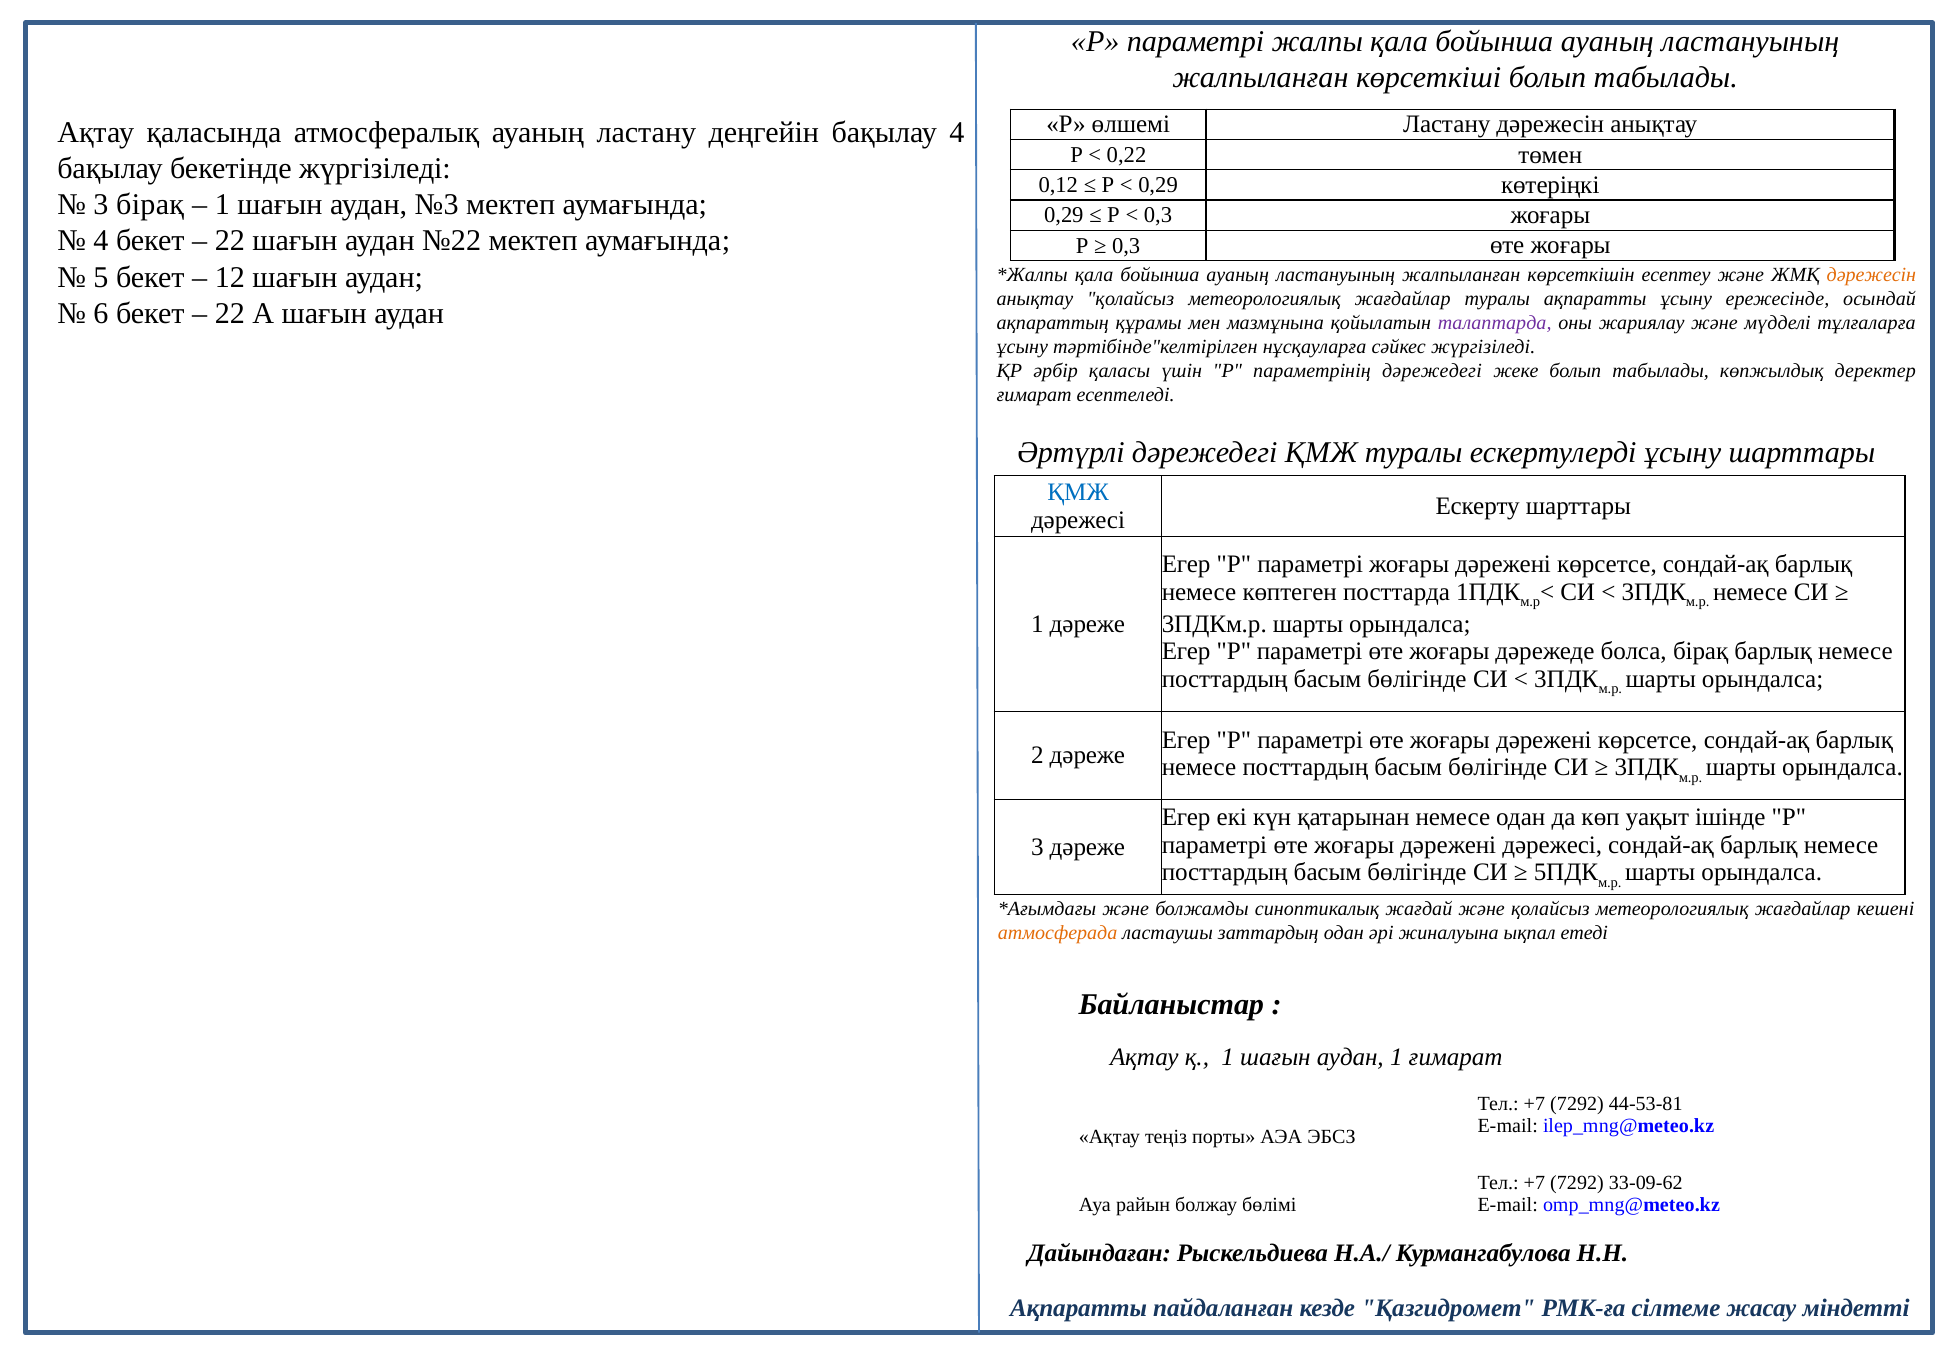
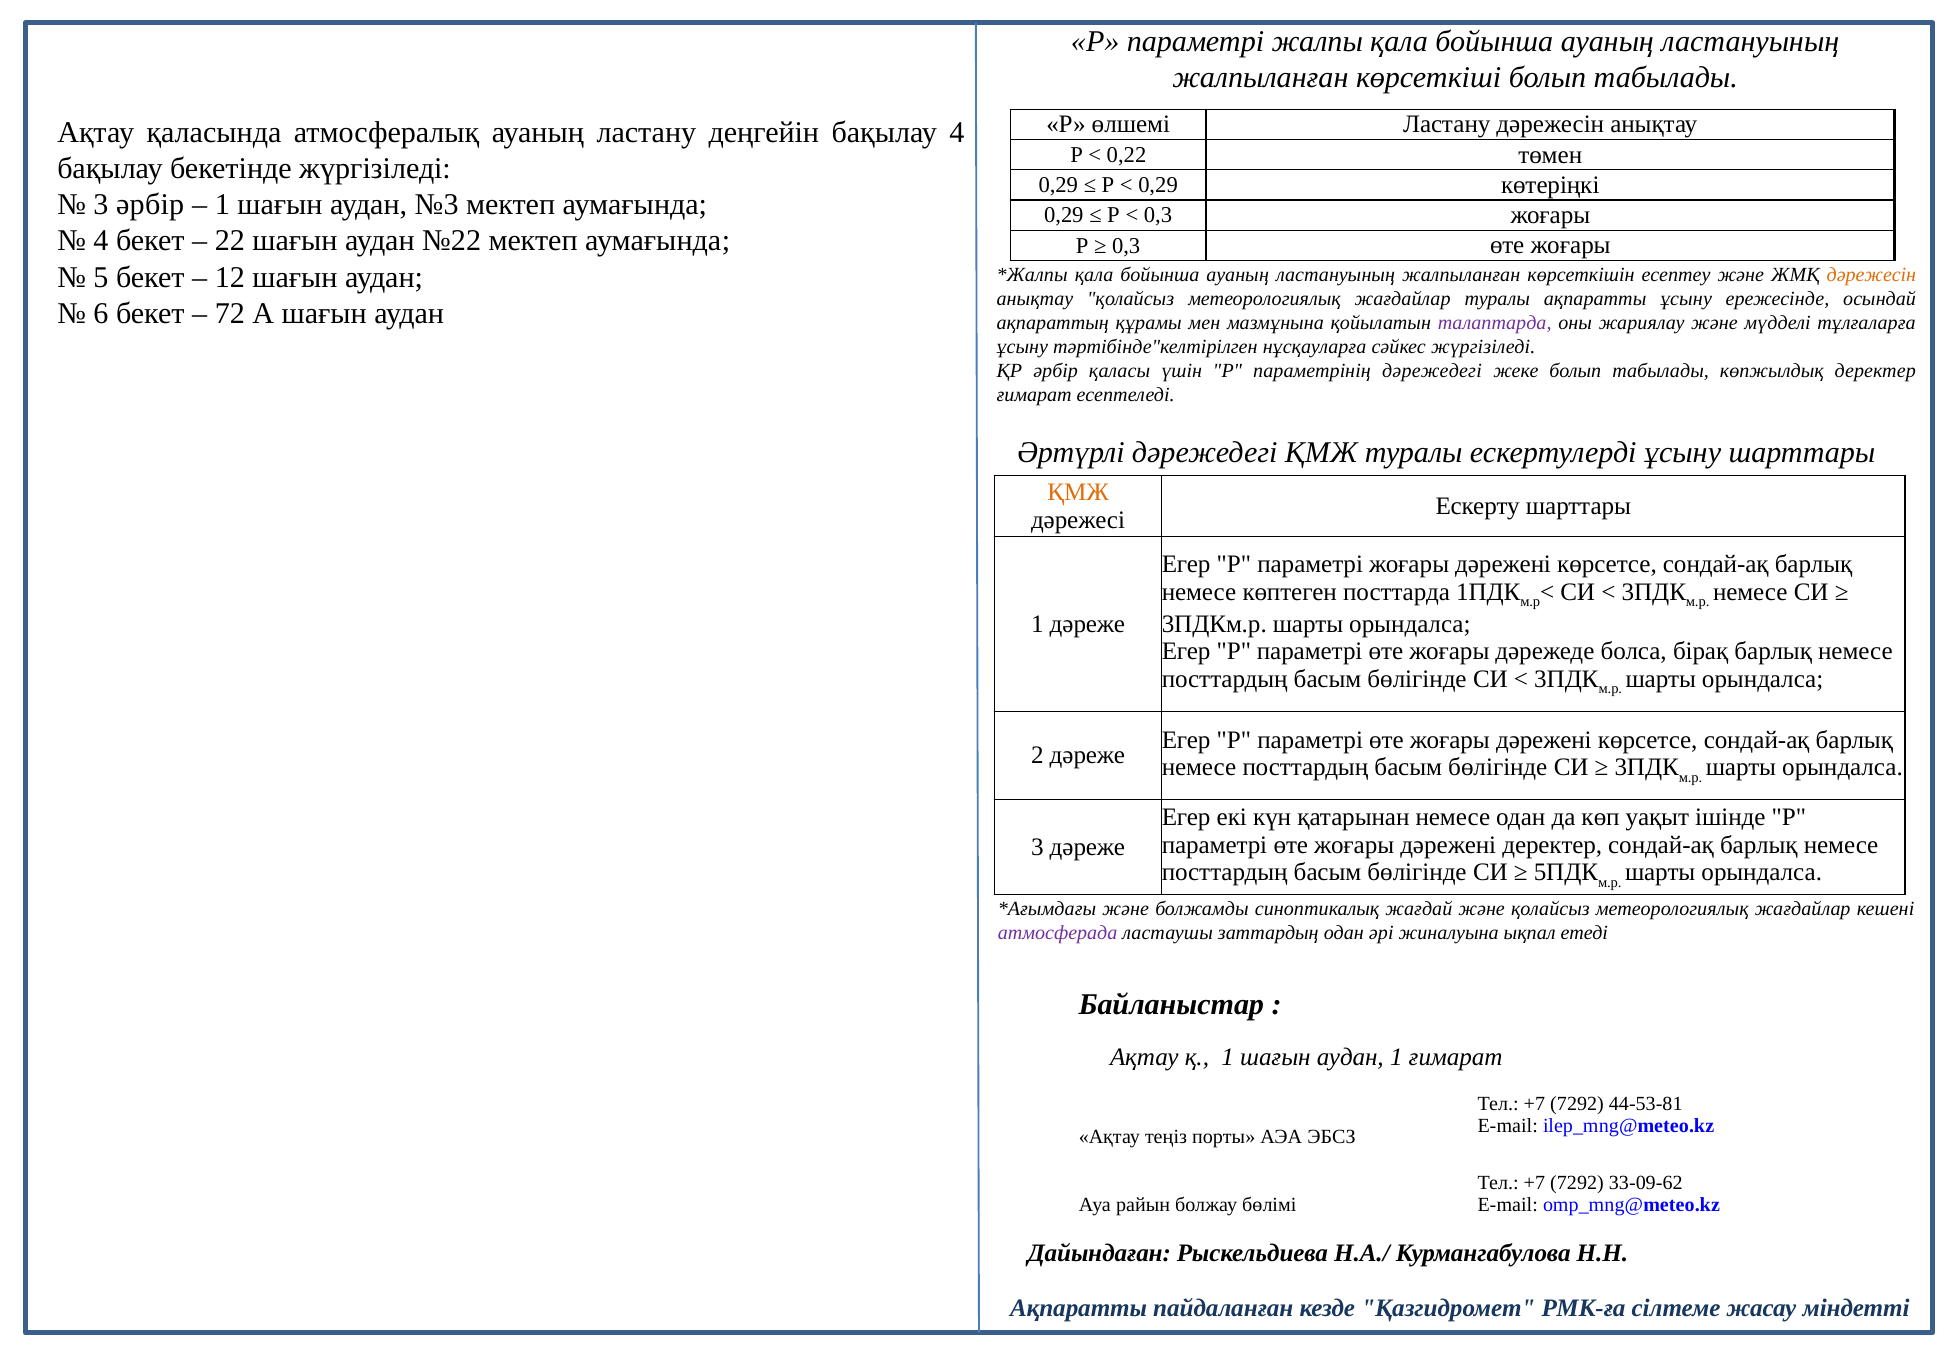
0,12: 0,12 -> 0,29 (1058, 185)
3 бірақ: бірақ -> әрбір (150, 205)
22: 22 -> 72 (230, 313)
ҚМЖ colour: blue -> orange (1078, 492)
дәрежені дәрежесі: дәрежесі -> деректер (1552, 845)
атмосферада colour: orange -> purple (1058, 933)
